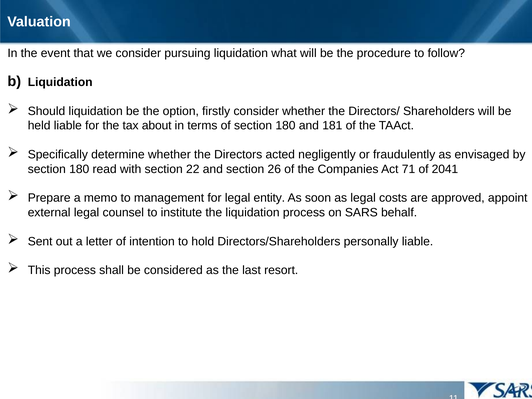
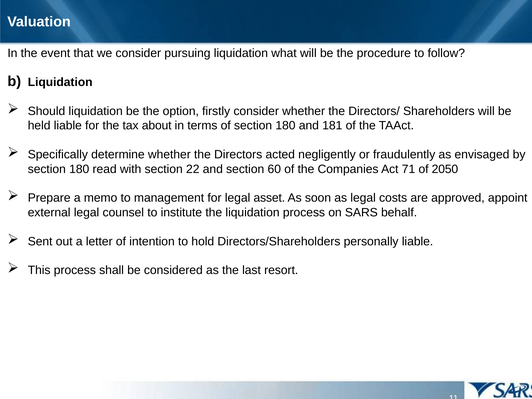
26: 26 -> 60 (274, 169)
2041: 2041 -> 2050 (445, 169)
entity: entity -> asset (269, 198)
